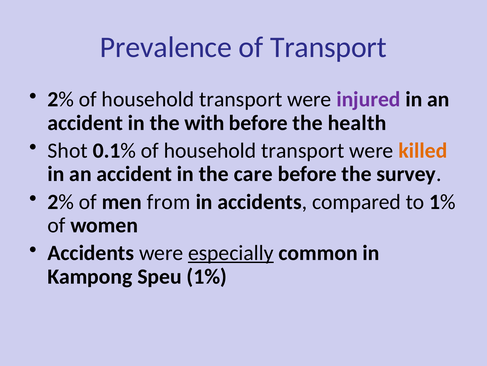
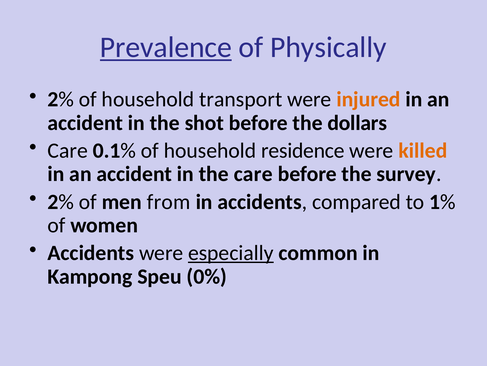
Prevalence underline: none -> present (166, 47)
of Transport: Transport -> Physically (328, 47)
injured colour: purple -> orange (368, 99)
with: with -> shot (204, 123)
health: health -> dollars (357, 123)
Shot: Shot -> Care (68, 150)
0.1% of household transport: transport -> residence (303, 150)
Speu 1%: 1% -> 0% (207, 276)
